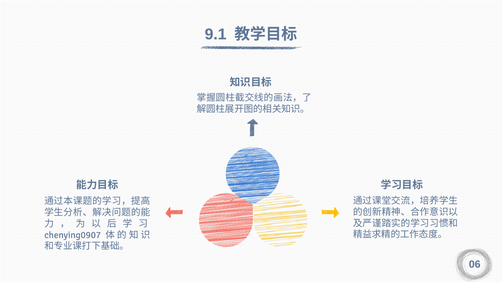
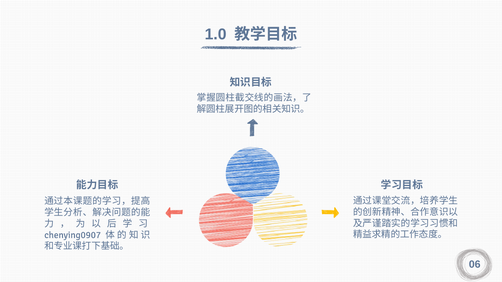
9.1: 9.1 -> 1.0 (216, 34)
